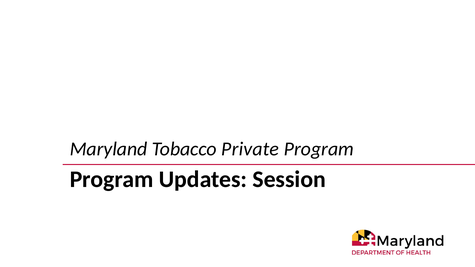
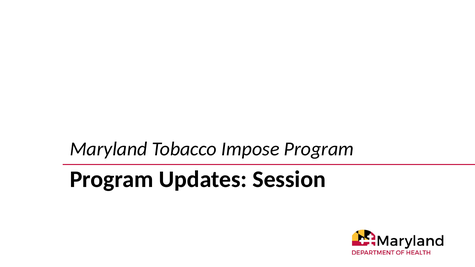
Private: Private -> Impose (250, 149)
